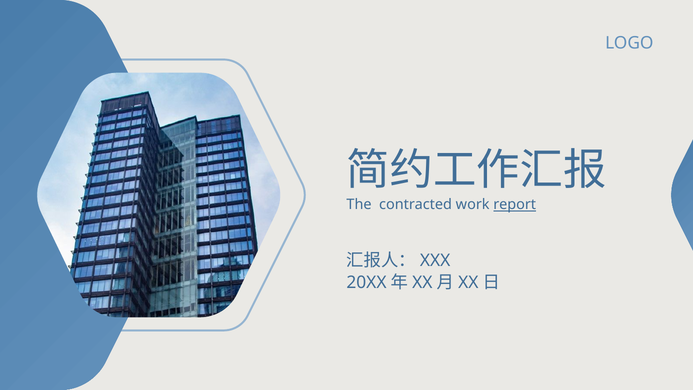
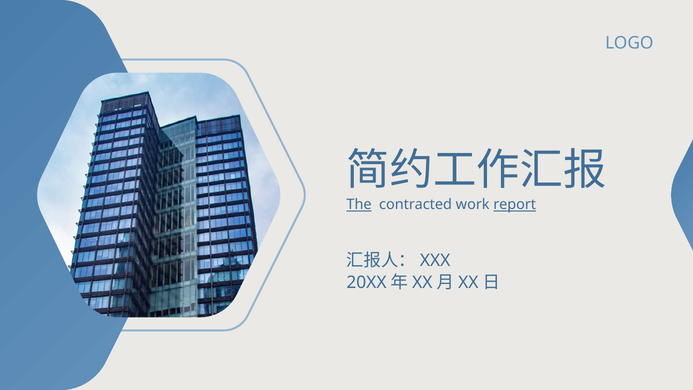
The underline: none -> present (359, 205)
